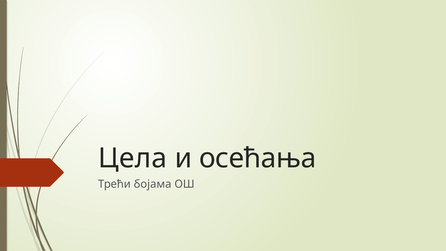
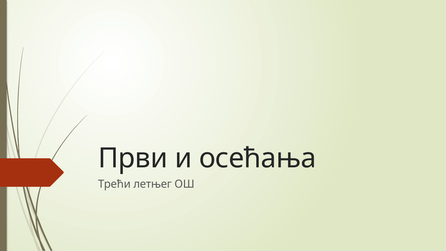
Цела: Цела -> Први (133, 158)
бојама: бојама -> летњег (153, 184)
